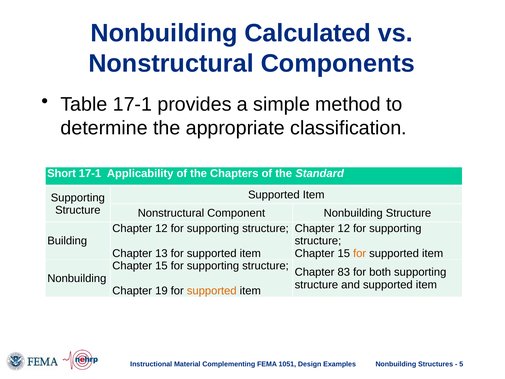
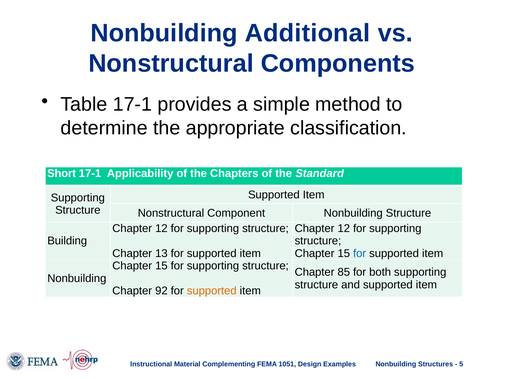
Calculated: Calculated -> Additional (308, 33)
for colour: orange -> blue (360, 253)
83: 83 -> 85 (344, 272)
19: 19 -> 92 (161, 291)
